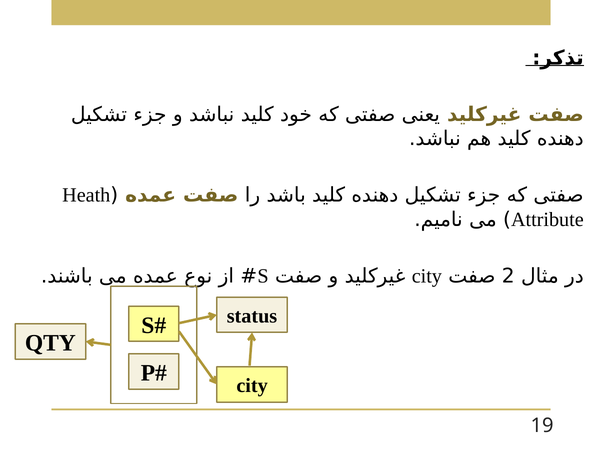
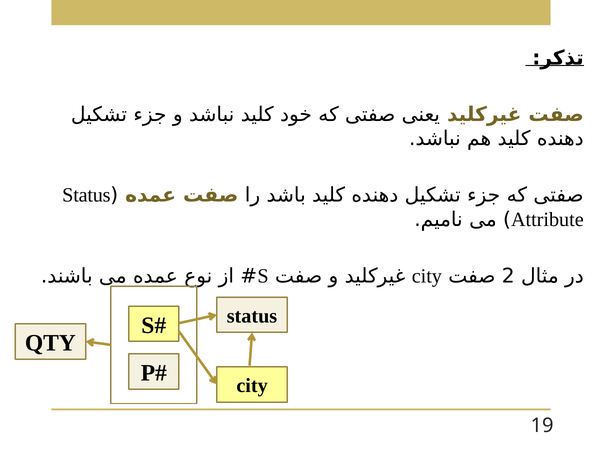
Heath: Heath -> Status (86, 195)
